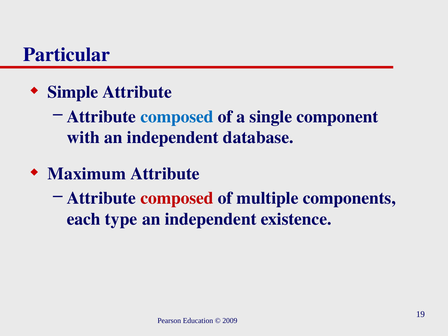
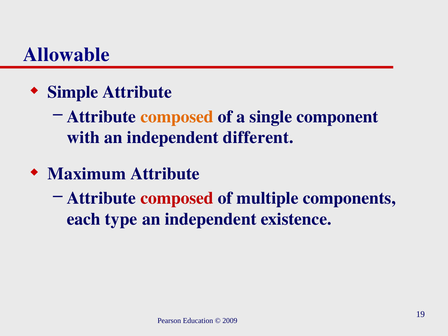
Particular: Particular -> Allowable (66, 54)
composed colour: blue -> orange (177, 117)
database: database -> different (258, 138)
